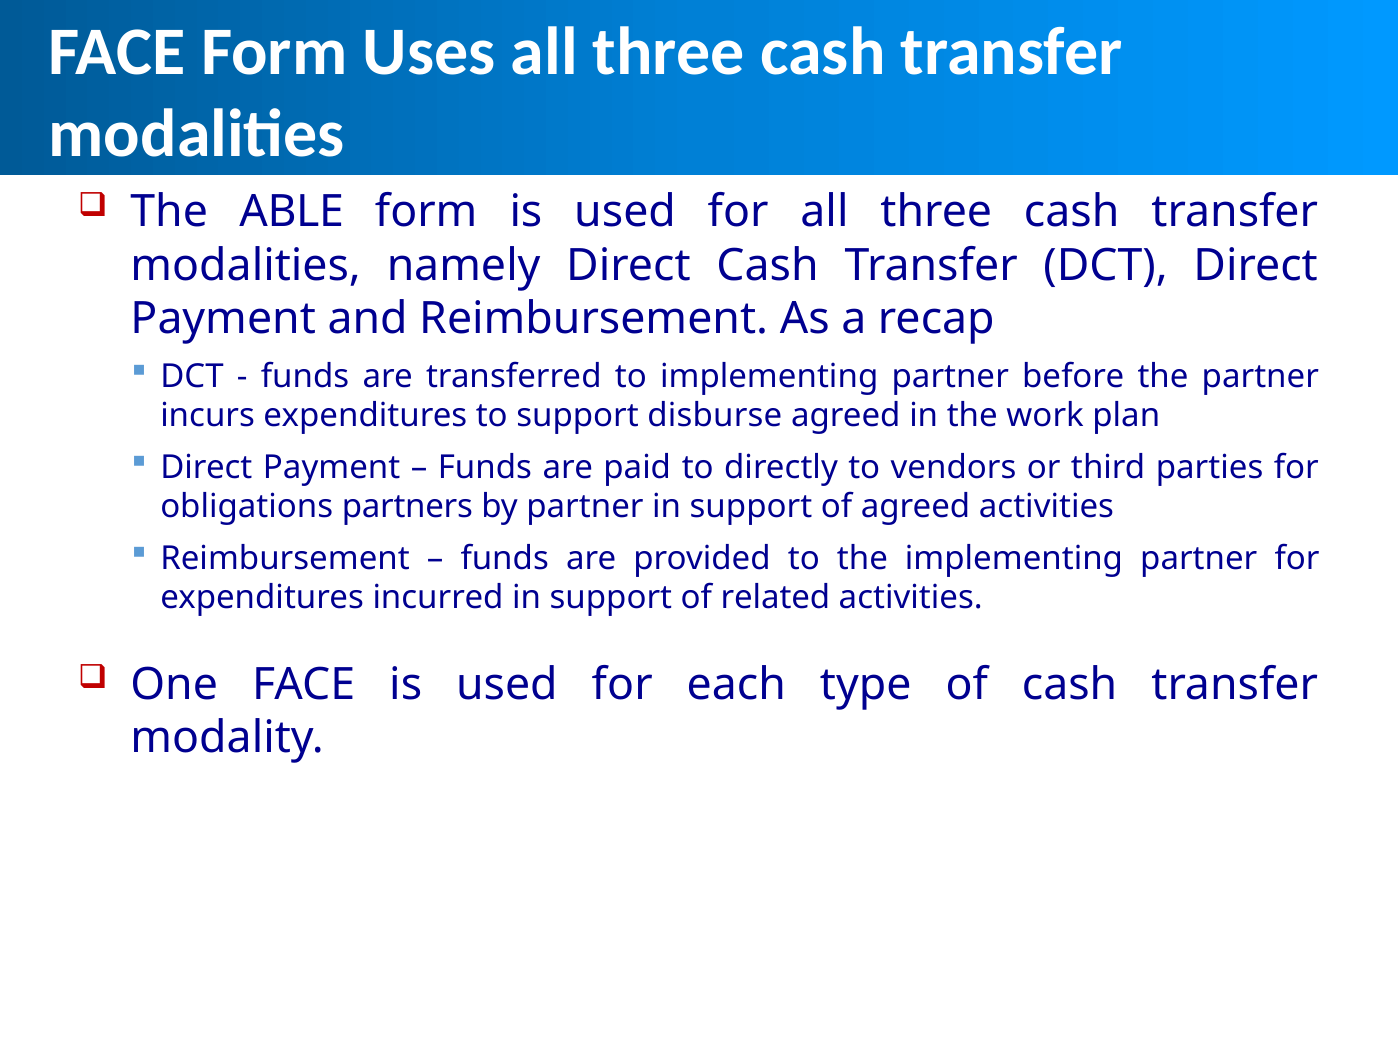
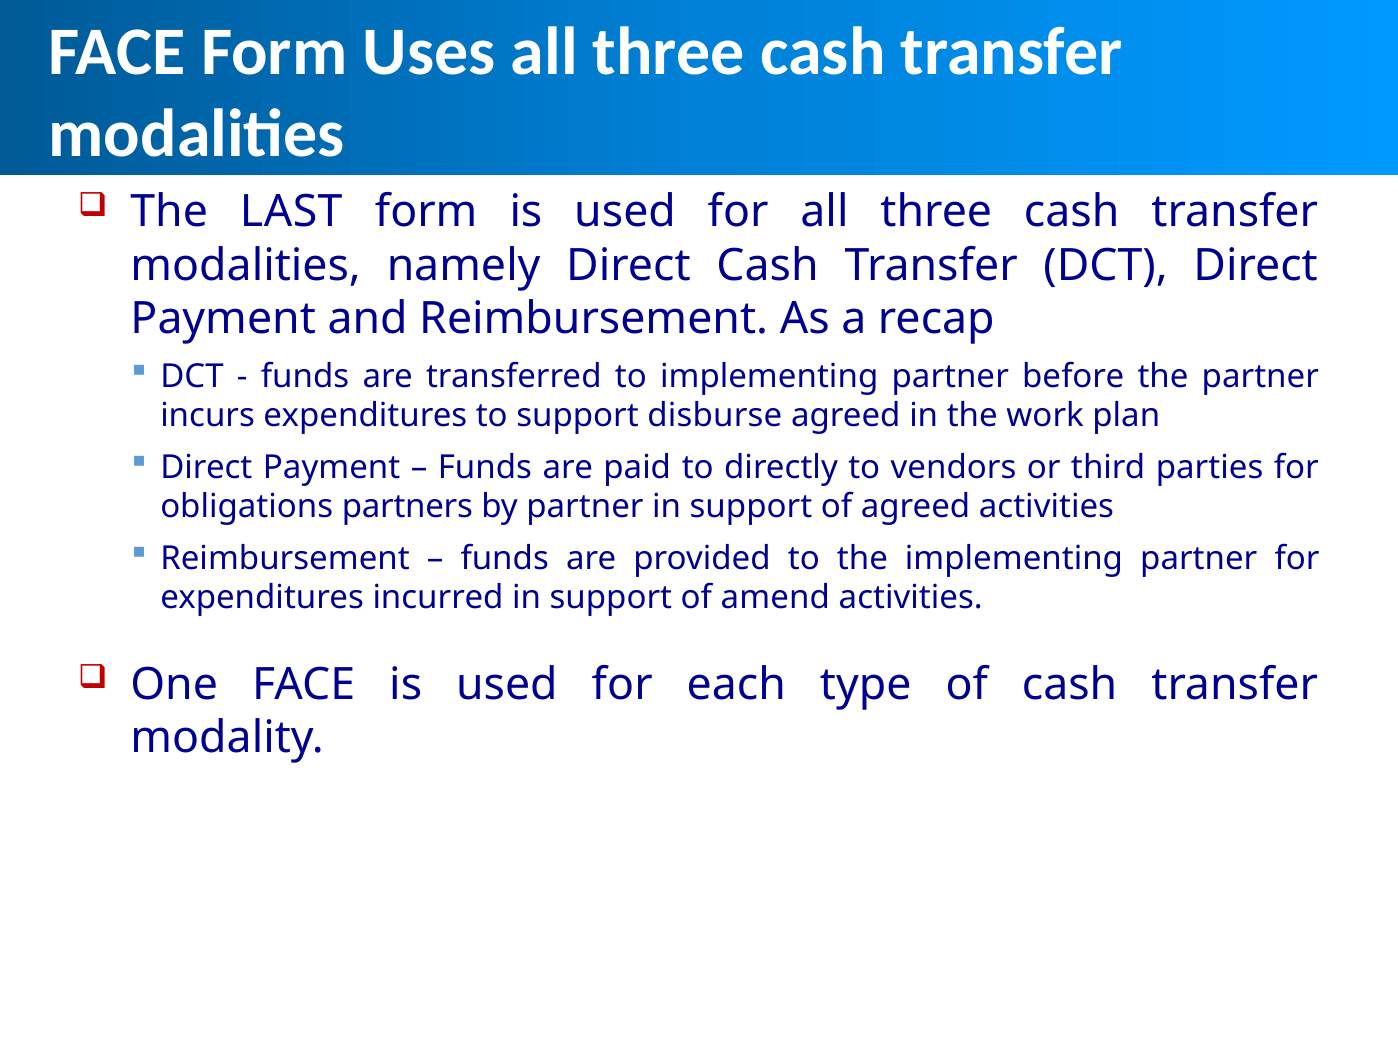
ABLE: ABLE -> LAST (291, 212)
related: related -> amend (775, 598)
